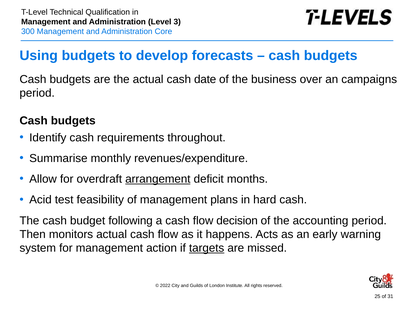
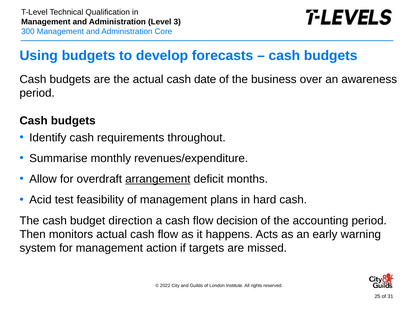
campaigns: campaigns -> awareness (369, 79)
following: following -> direction (130, 221)
targets underline: present -> none (207, 249)
